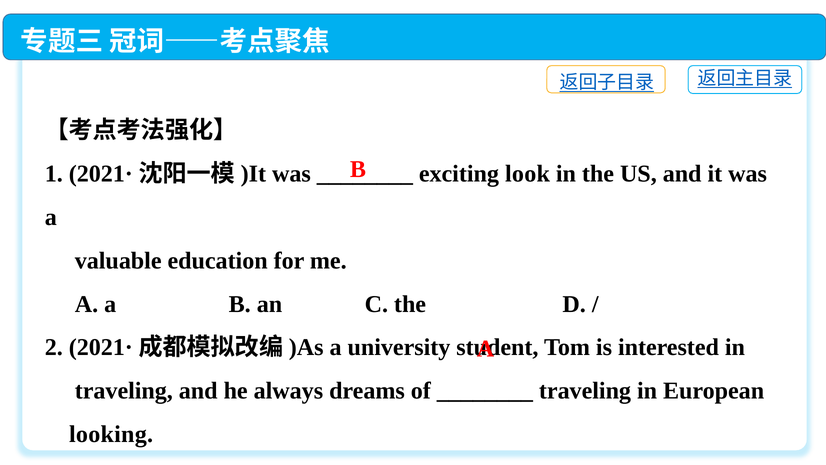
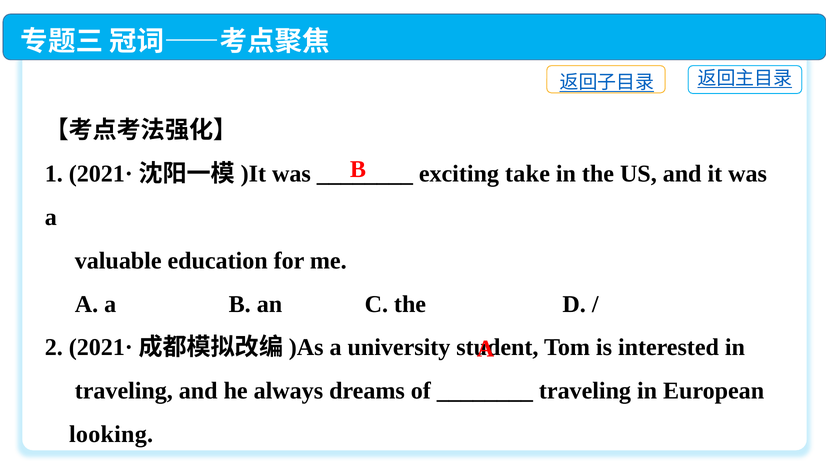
look: look -> take (528, 174)
